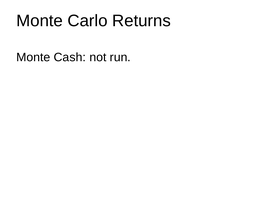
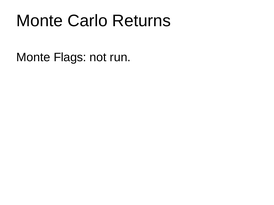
Cash: Cash -> Flags (70, 57)
